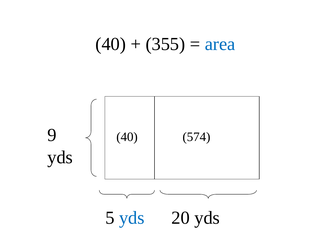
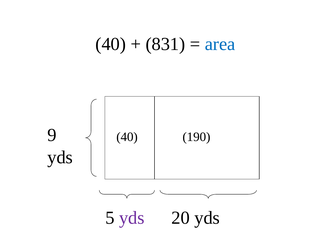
355: 355 -> 831 (165, 44)
574: 574 -> 190 (196, 137)
yds colour: blue -> purple (132, 218)
